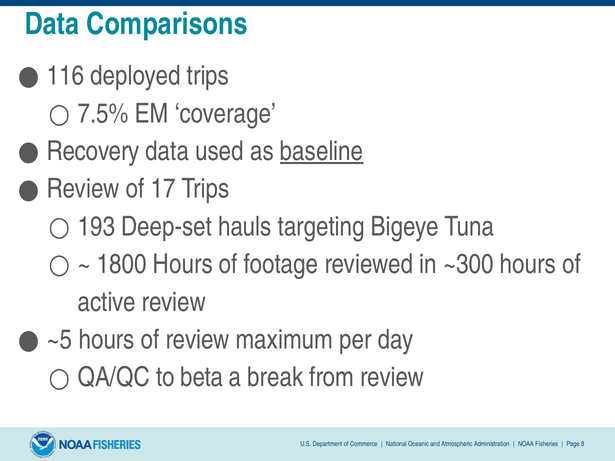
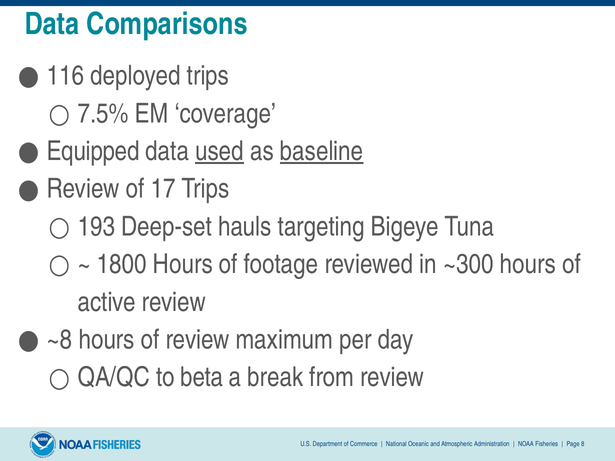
Recovery: Recovery -> Equipped (93, 151)
used underline: none -> present (220, 151)
~5: ~5 -> ~8 (60, 340)
